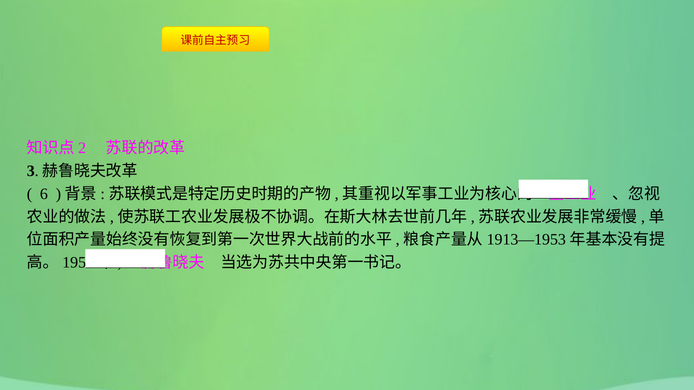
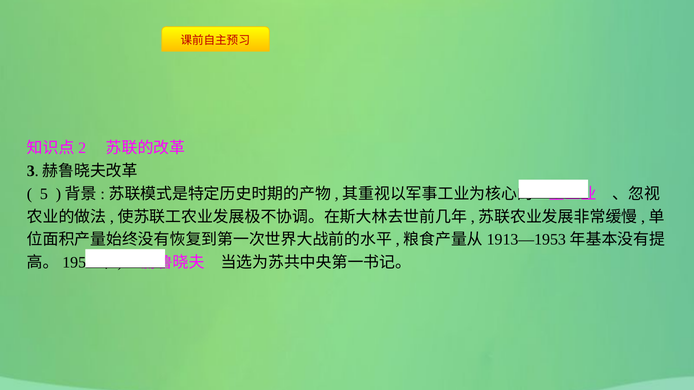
6: 6 -> 5 (44, 194)
